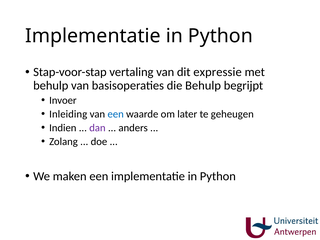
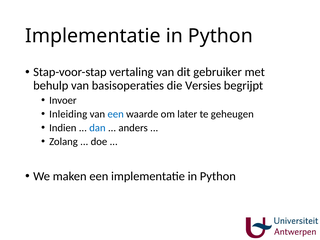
expressie: expressie -> gebruiker (218, 72)
die Behulp: Behulp -> Versies (203, 86)
dan colour: purple -> blue (97, 128)
